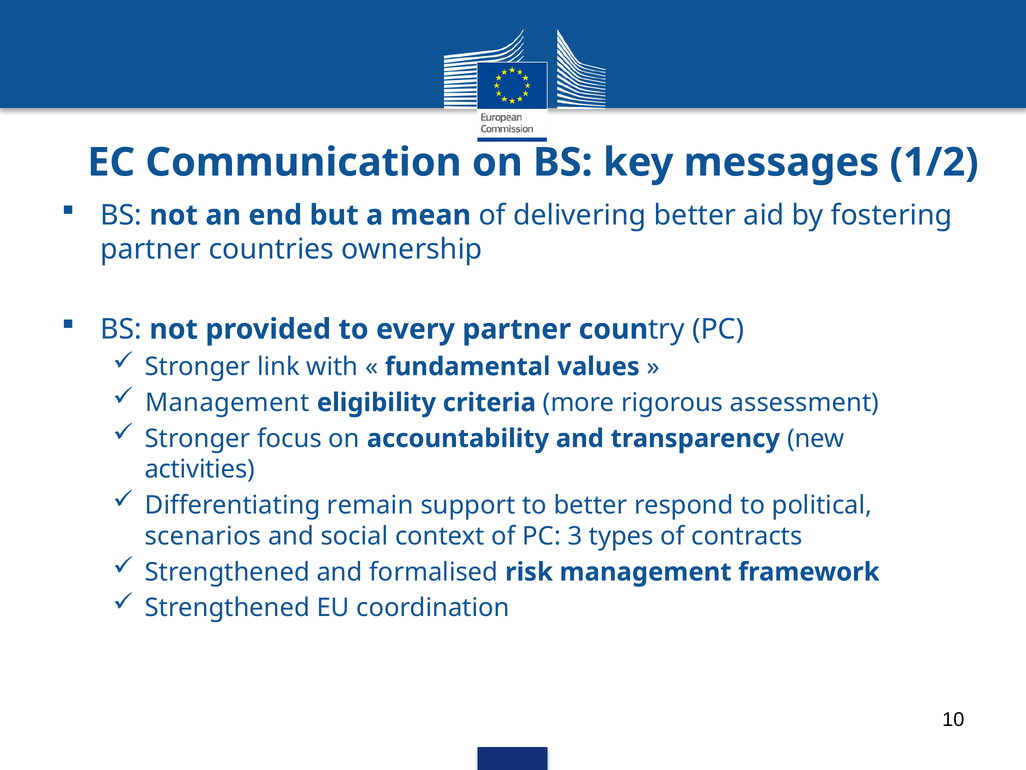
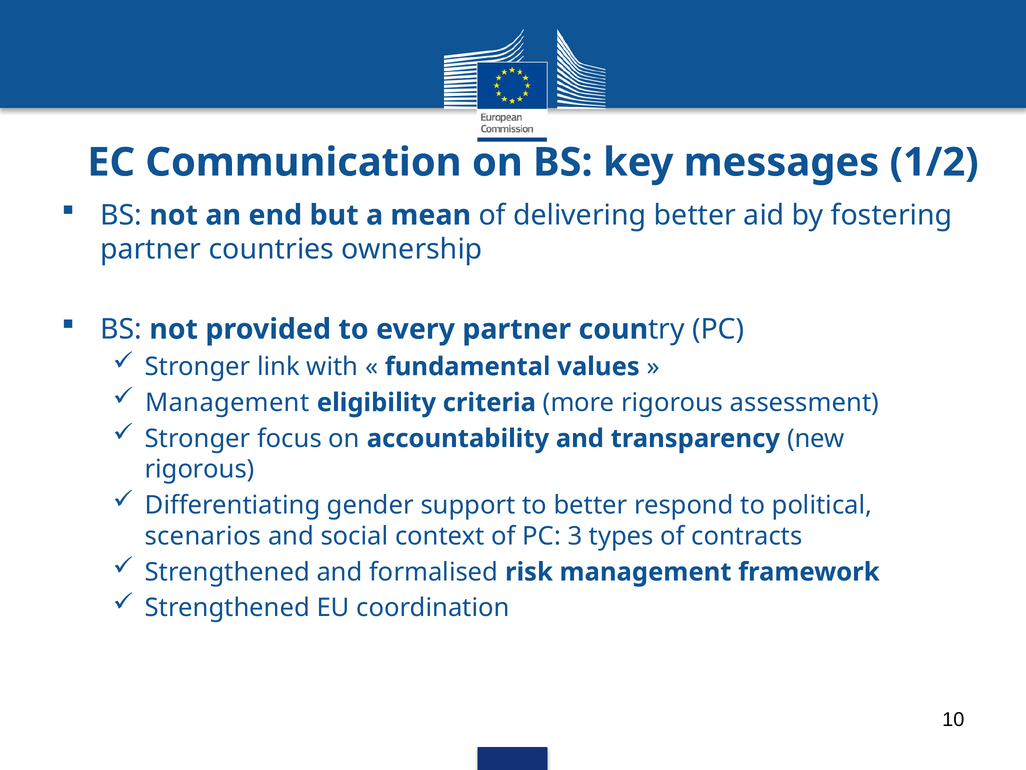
activities: activities -> rigorous (200, 469)
remain: remain -> gender (370, 505)
